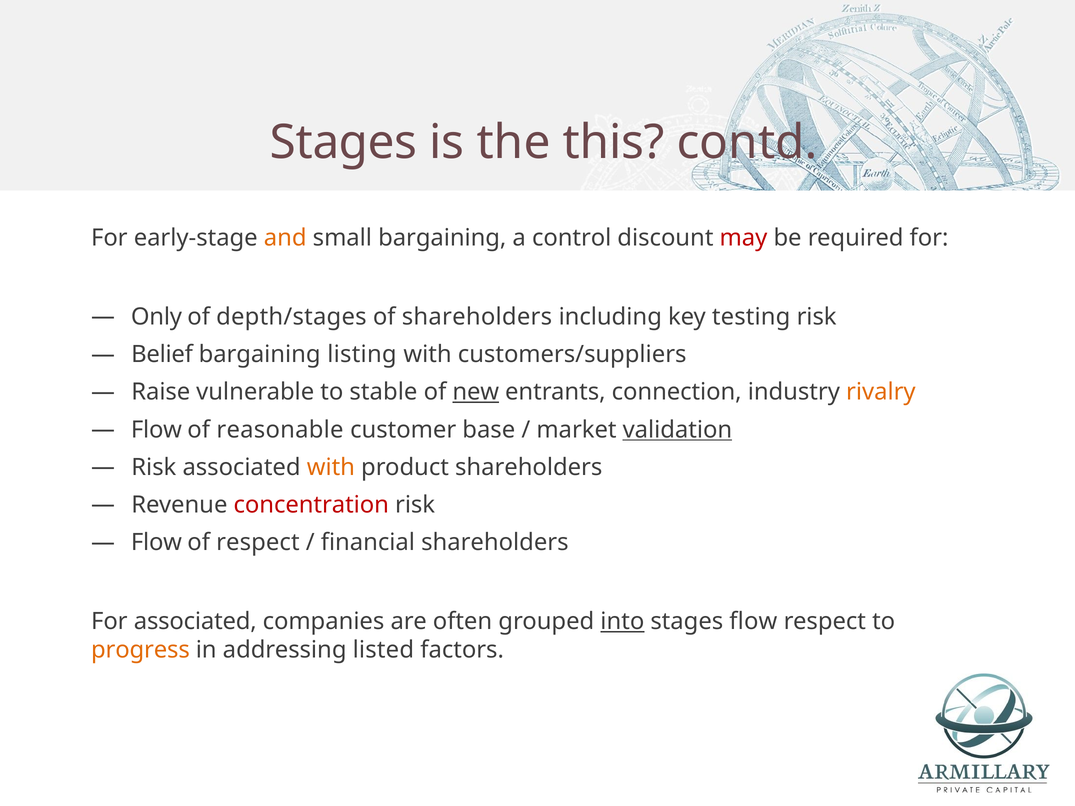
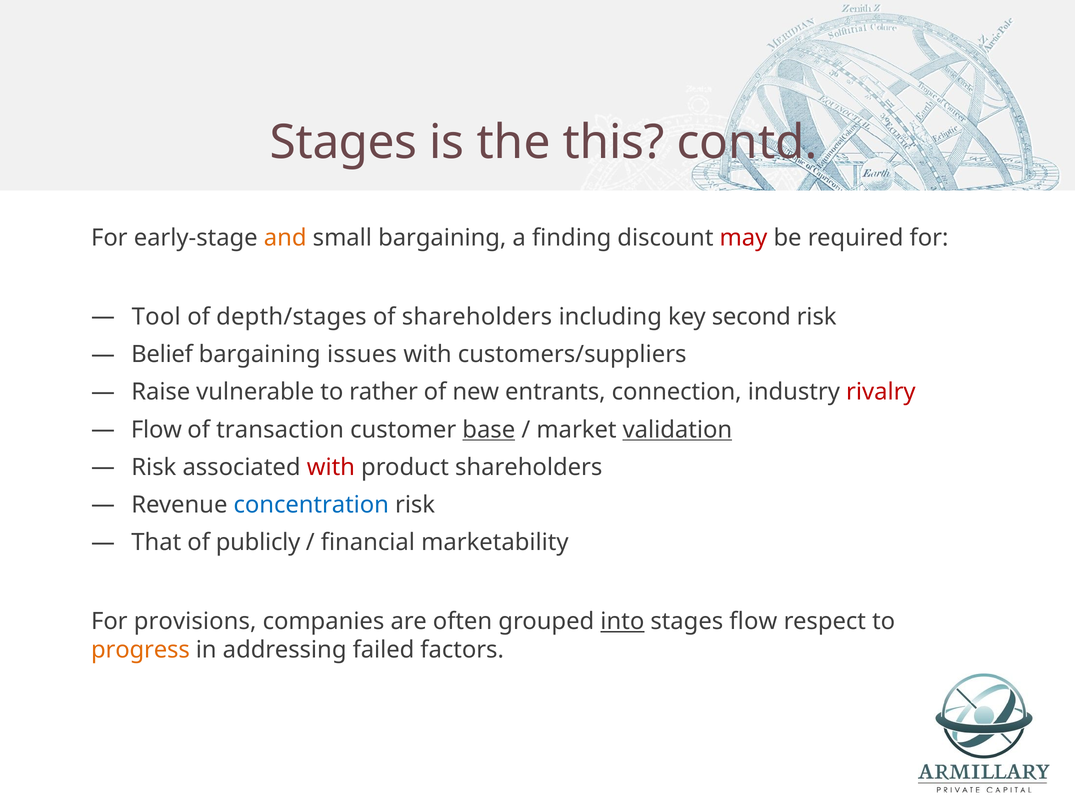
control: control -> finding (572, 238)
Only: Only -> Tool (156, 317)
testing: testing -> second (751, 317)
listing: listing -> issues (362, 355)
stable: stable -> rather (384, 392)
new underline: present -> none (476, 392)
rivalry colour: orange -> red (881, 392)
reasonable: reasonable -> transaction (280, 430)
base underline: none -> present (489, 430)
with colour: orange -> red (331, 467)
concentration colour: red -> blue (311, 505)
Flow: Flow -> That (156, 543)
of respect: respect -> publicly (258, 543)
financial shareholders: shareholders -> marketability (495, 543)
For associated: associated -> provisions (195, 622)
listed: listed -> failed (383, 650)
